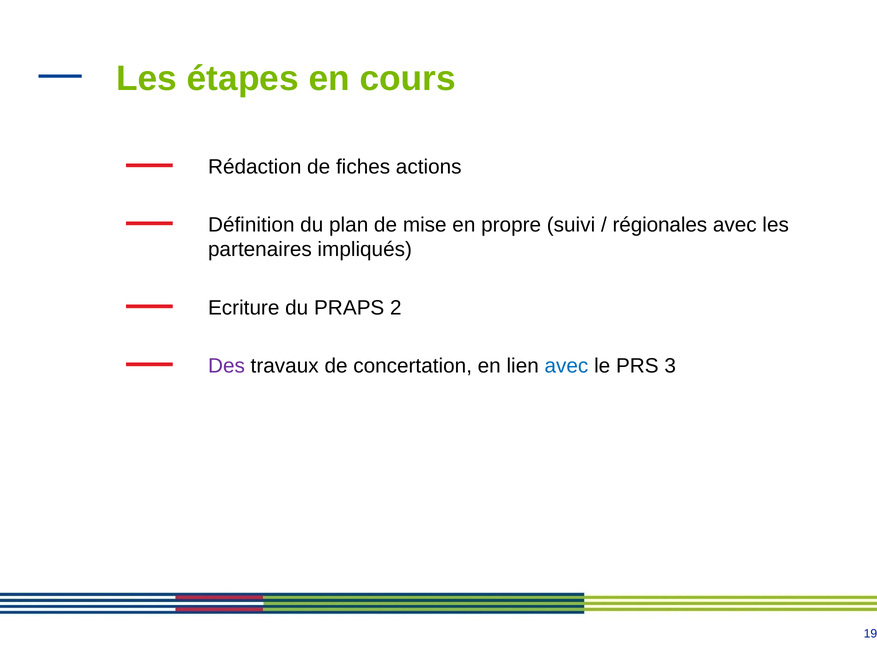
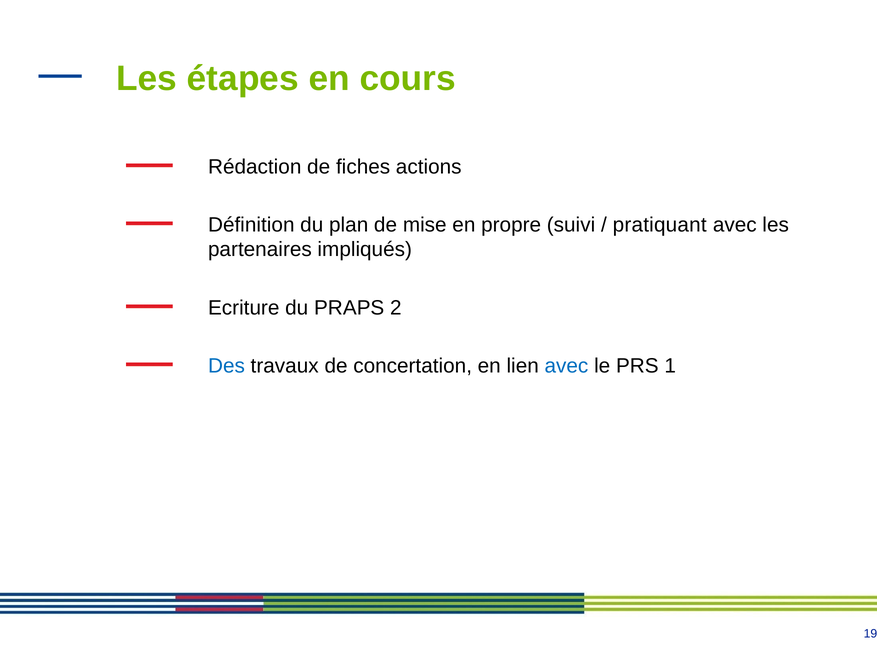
régionales: régionales -> pratiquant (660, 225)
Des colour: purple -> blue (227, 366)
3: 3 -> 1 (670, 366)
